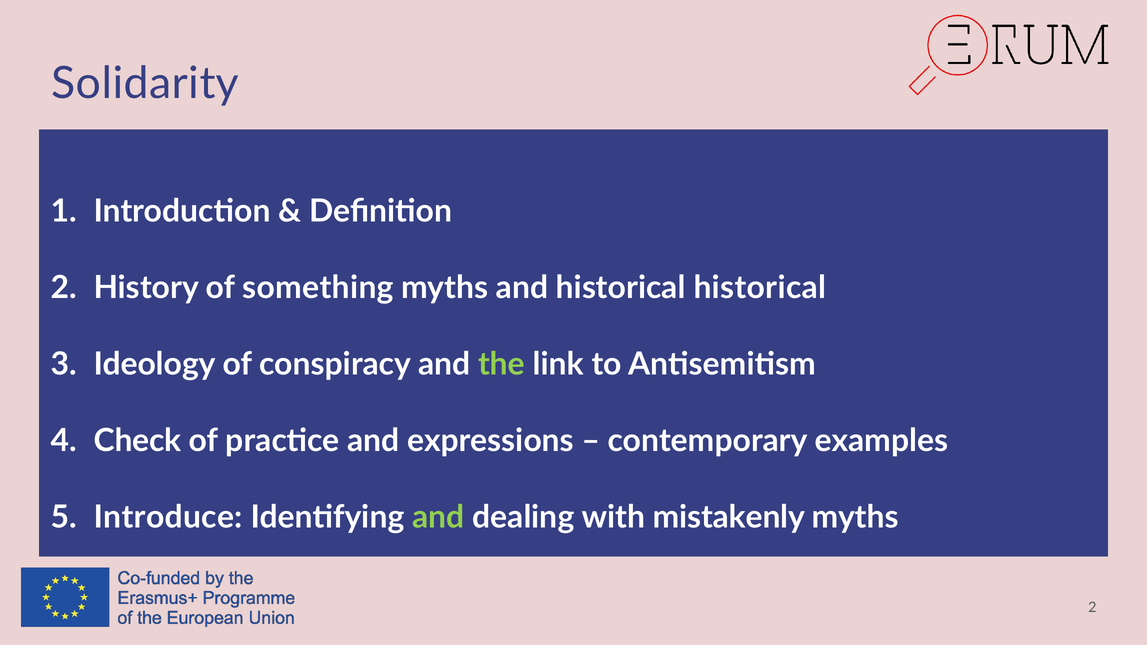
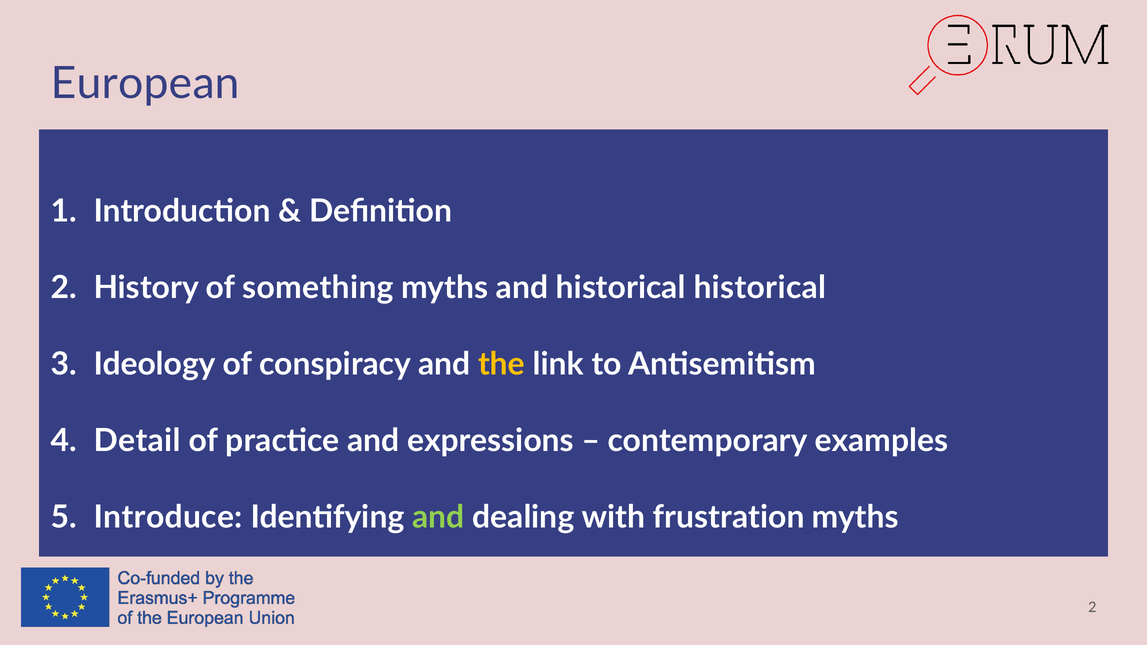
Solidarity: Solidarity -> European (145, 84)
the colour: light green -> yellow (502, 365)
Check: Check -> Detail (137, 441)
mistakenly: mistakenly -> frustration (729, 518)
